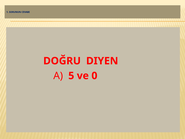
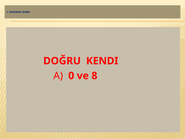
DIYEN: DIYEN -> KENDI (102, 61)
5: 5 -> 0 (71, 76)
0: 0 -> 8 (94, 76)
